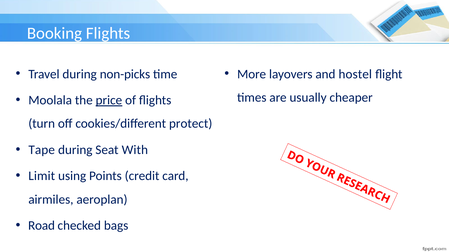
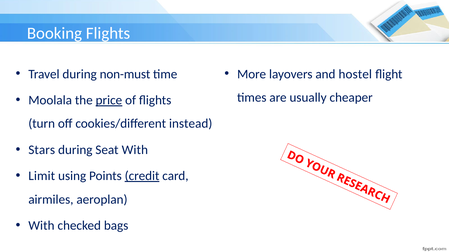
non-picks: non-picks -> non-must (125, 74)
protect: protect -> instead (191, 124)
Tape: Tape -> Stars (42, 150)
credit underline: none -> present (142, 176)
Road: Road -> With (41, 226)
